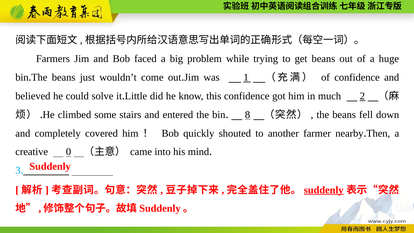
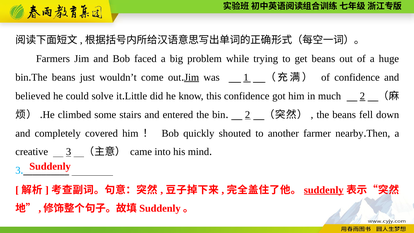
Jim underline: none -> present (192, 77)
8: 8 -> 2 (248, 115)
creative 0: 0 -> 3 (69, 152)
